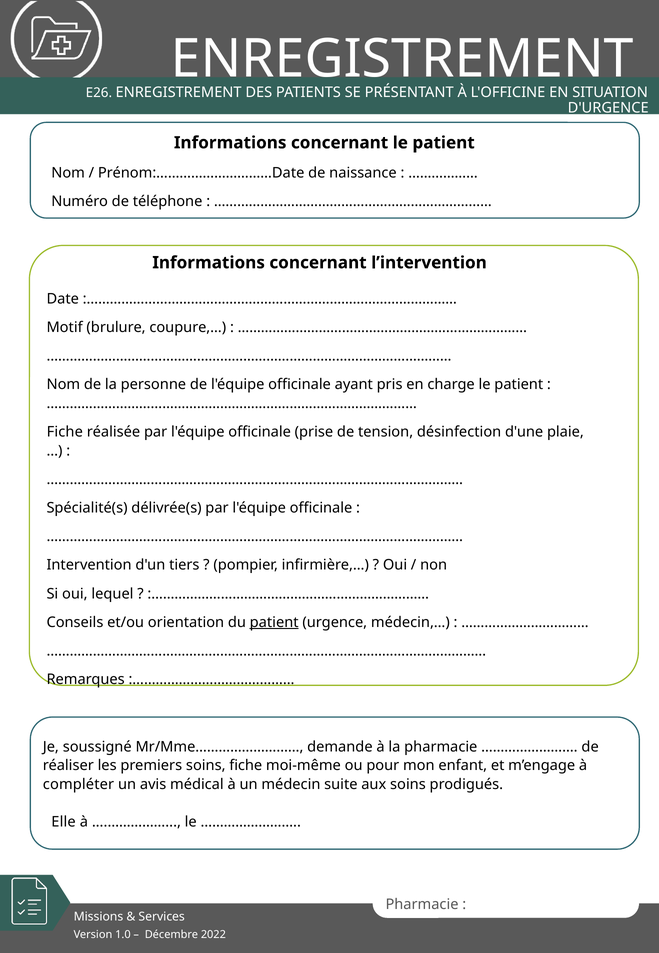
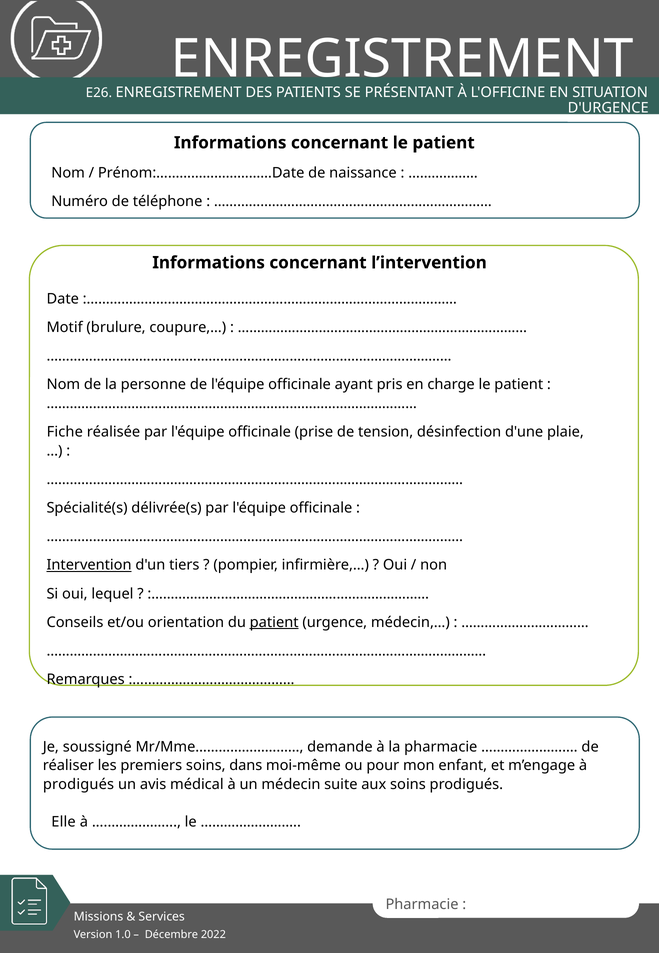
Intervention underline: none -> present (89, 564)
soins fiche: fiche -> dans (246, 765)
compléter: compléter -> prodigués (78, 784)
